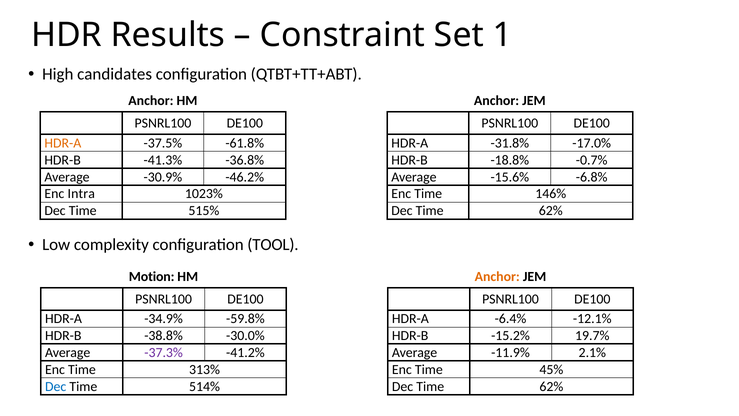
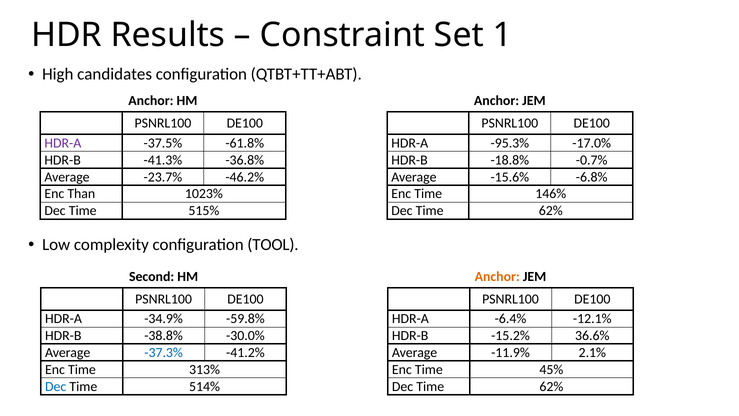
HDR-A colour: orange -> purple (63, 143)
-31.8%: -31.8% -> -95.3% (510, 143)
-30.9%: -30.9% -> -23.7% (163, 177)
Intra: Intra -> Than (81, 194)
Motion: Motion -> Second (152, 276)
19.7%: 19.7% -> 36.6% (592, 335)
-37.3% colour: purple -> blue (164, 352)
